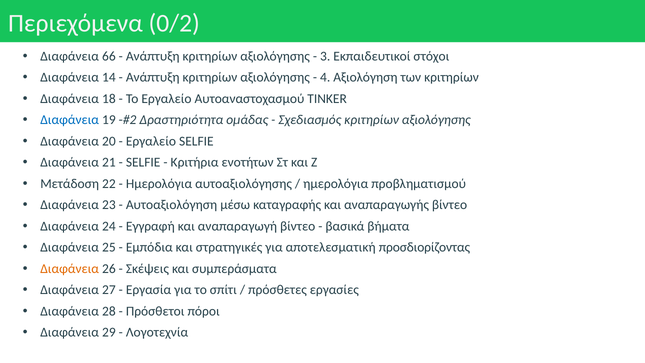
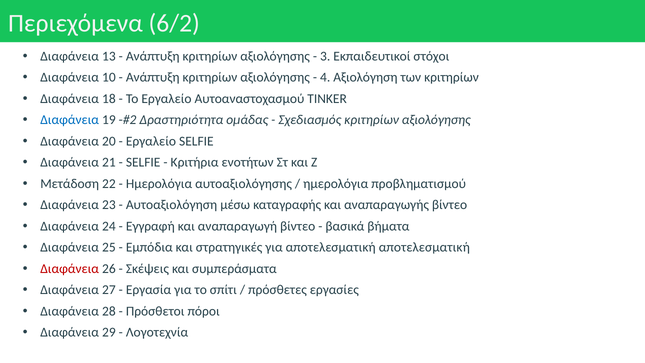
0/2: 0/2 -> 6/2 (174, 23)
66: 66 -> 13 (109, 56)
14: 14 -> 10 (109, 77)
αποτελεσματική προσδιορίζοντας: προσδιορίζοντας -> αποτελεσματική (424, 247)
Διαφάνεια colour: orange -> red (70, 269)
